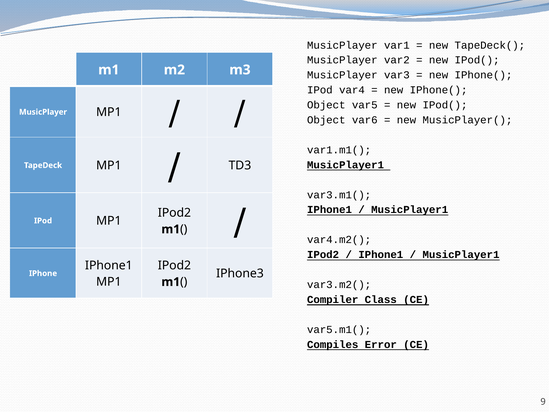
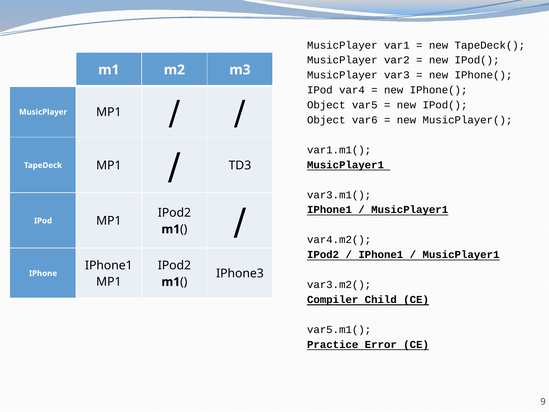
Class: Class -> Child (381, 299)
Compiles: Compiles -> Practice (333, 344)
